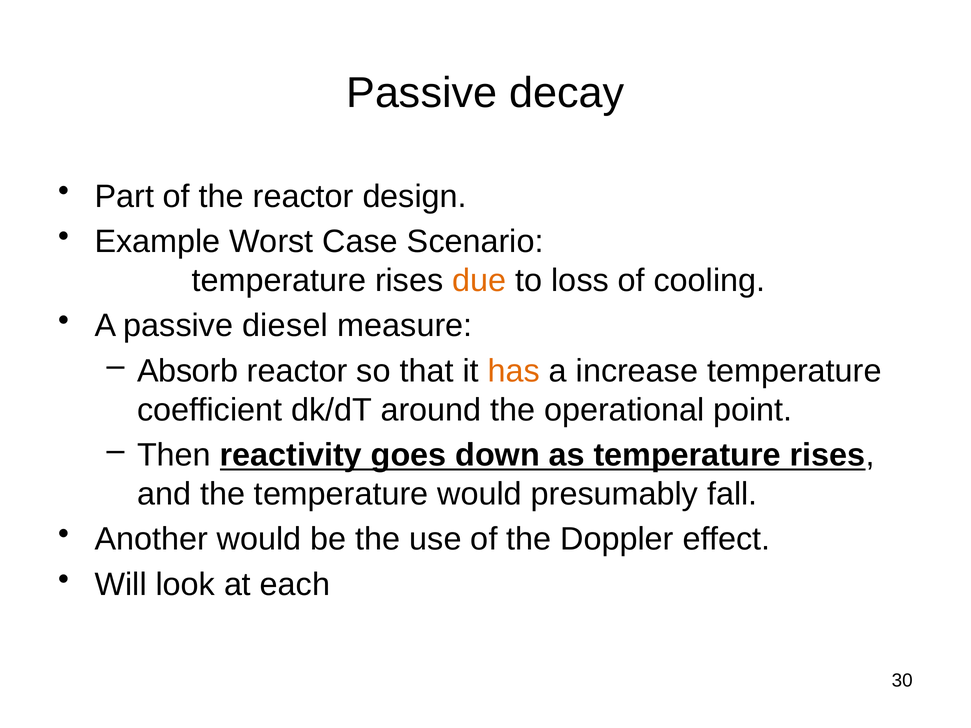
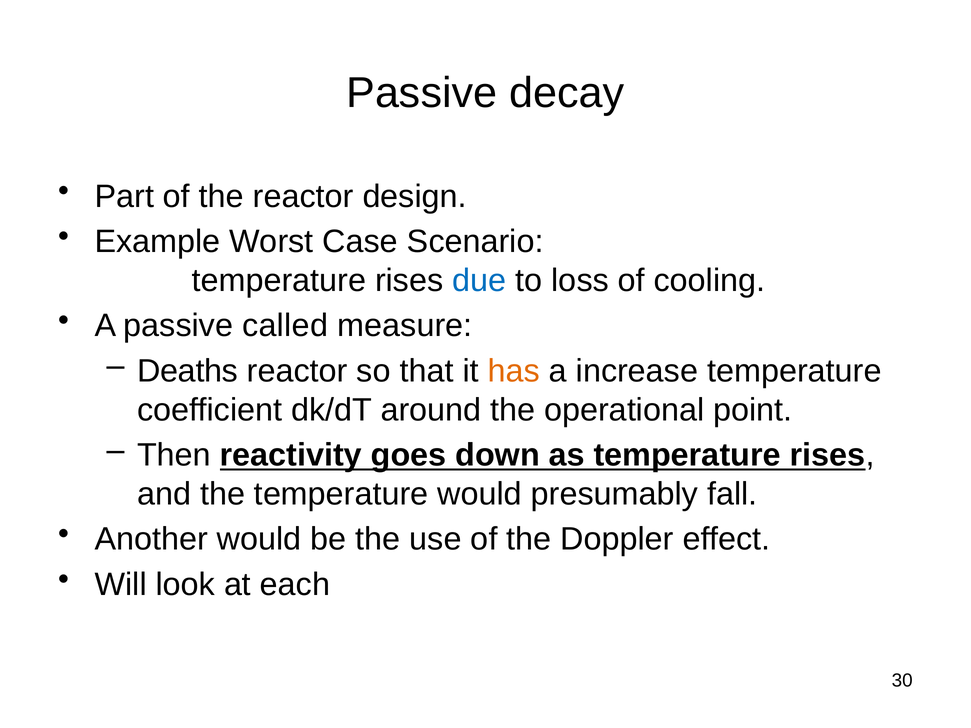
due colour: orange -> blue (479, 281)
diesel: diesel -> called (285, 326)
Absorb: Absorb -> Deaths (188, 371)
